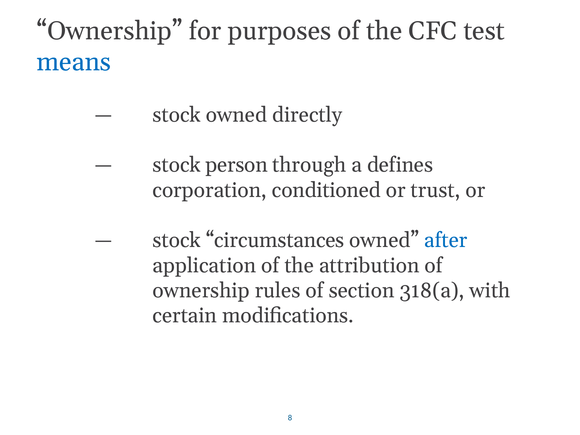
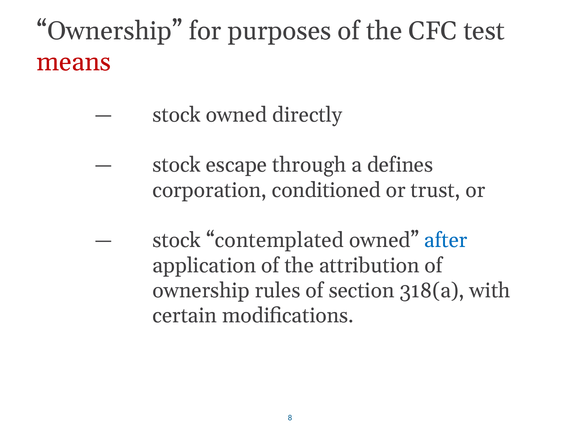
means colour: blue -> red (74, 62)
person: person -> escape (236, 165)
circumstances: circumstances -> contemplated (275, 240)
